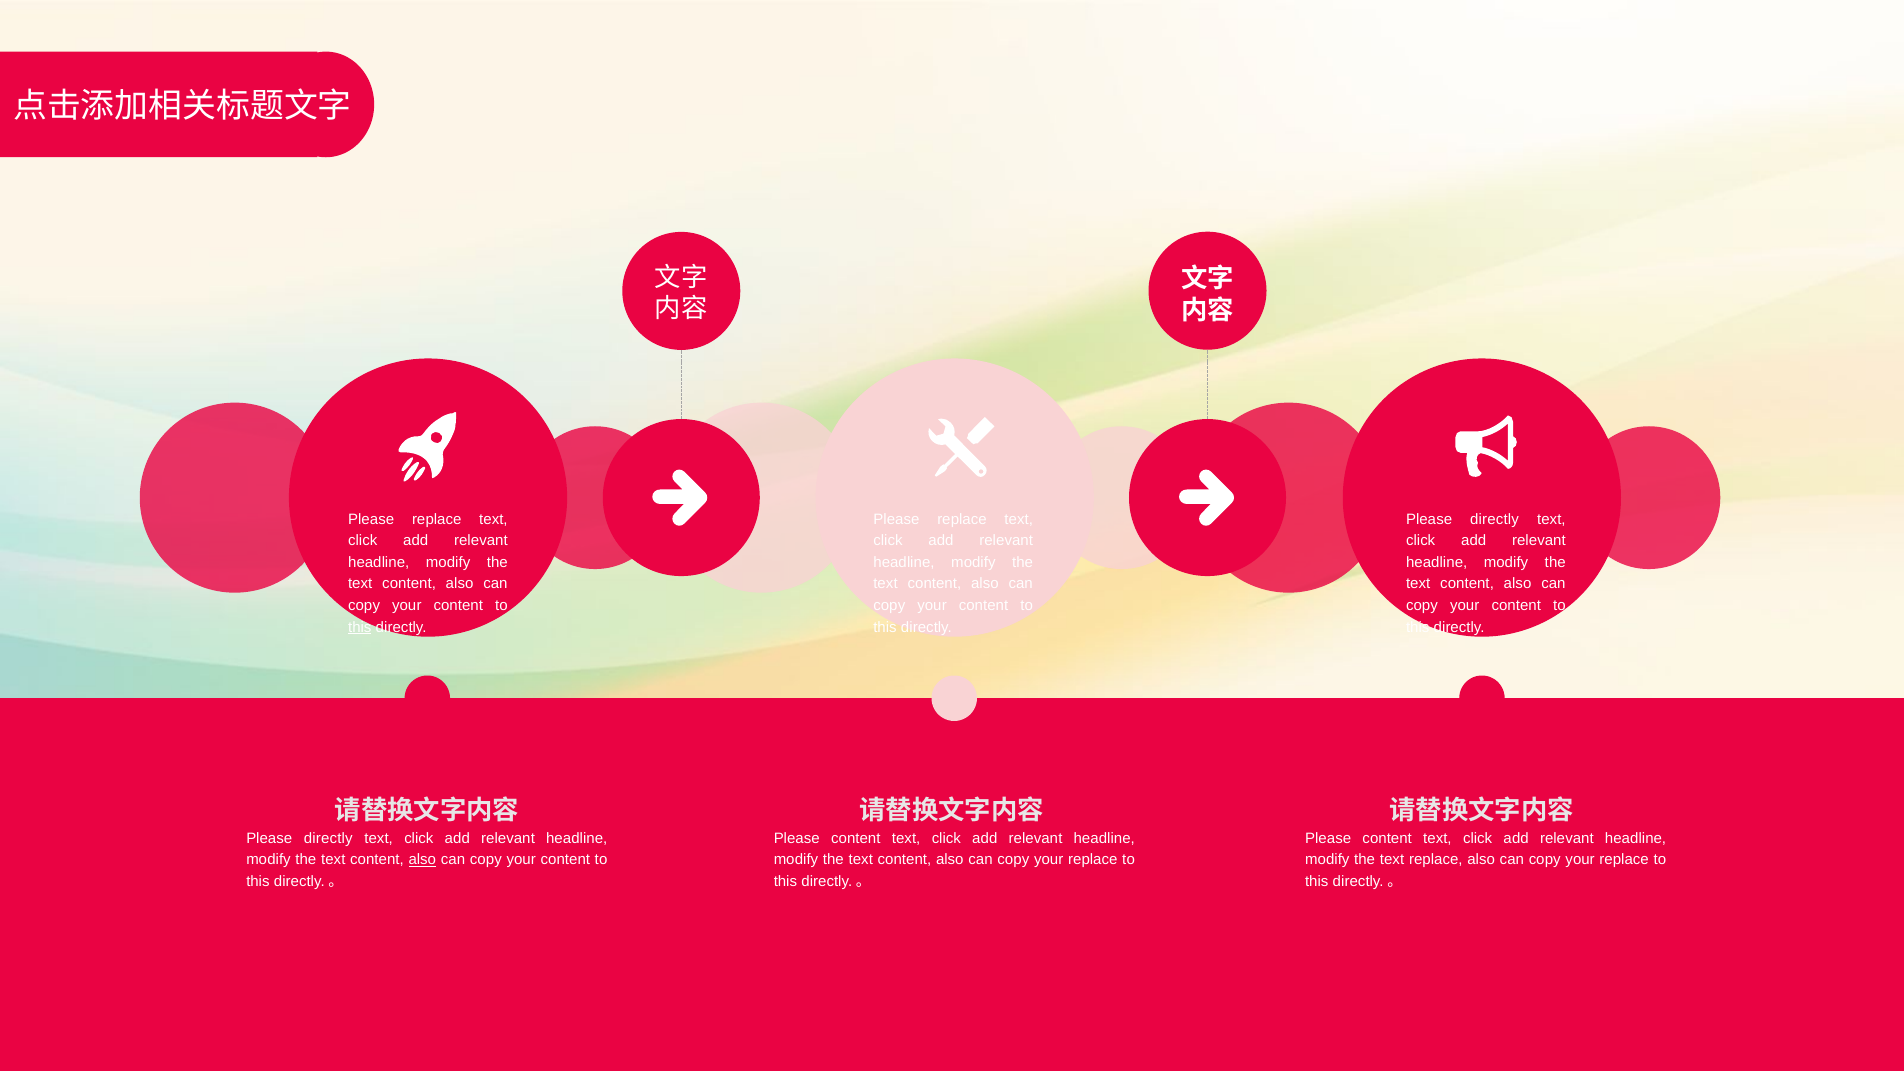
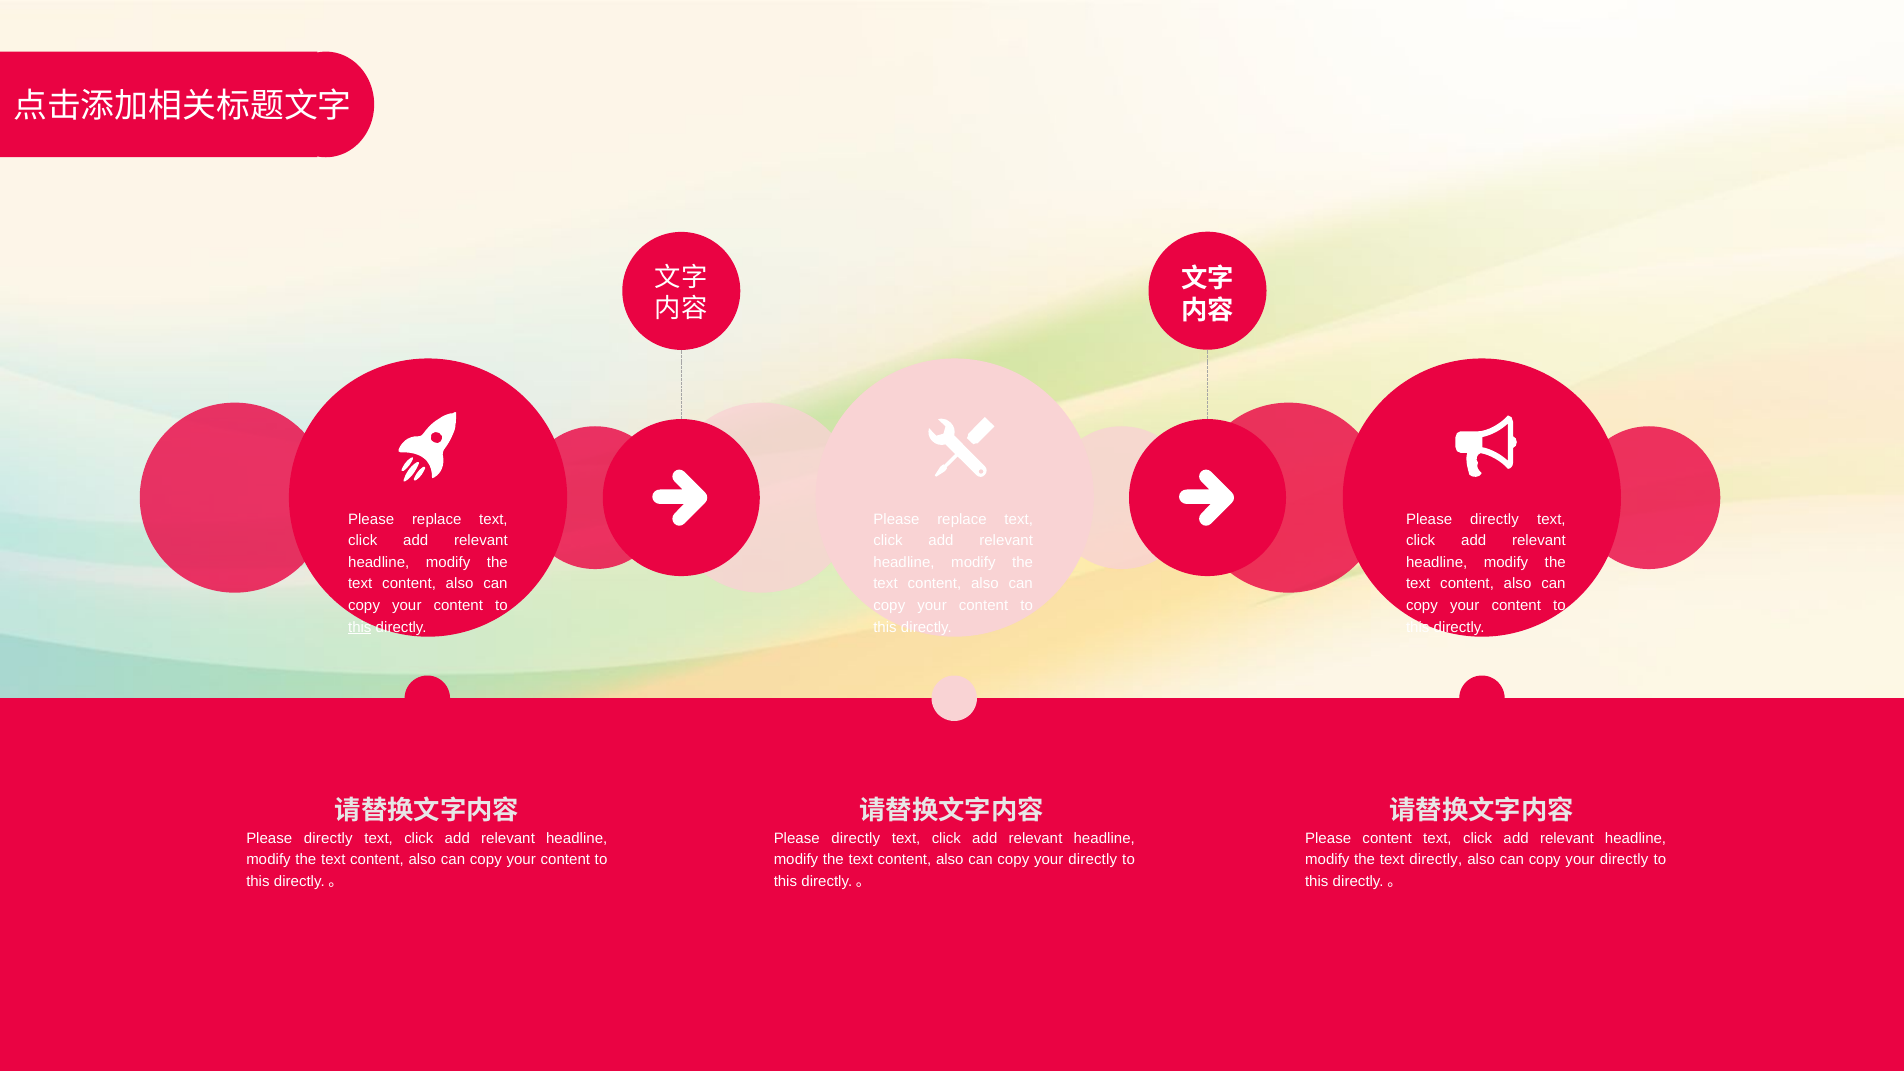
content: content -> directly (856, 838)
also underline: present -> none (422, 860)
replace: replace -> directly (1093, 860)
text replace: replace -> directly (1436, 860)
replace: replace -> directly (1624, 860)
